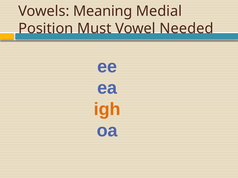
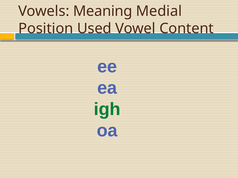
Must: Must -> Used (94, 29)
Needed: Needed -> Content (187, 29)
igh colour: orange -> green (107, 110)
